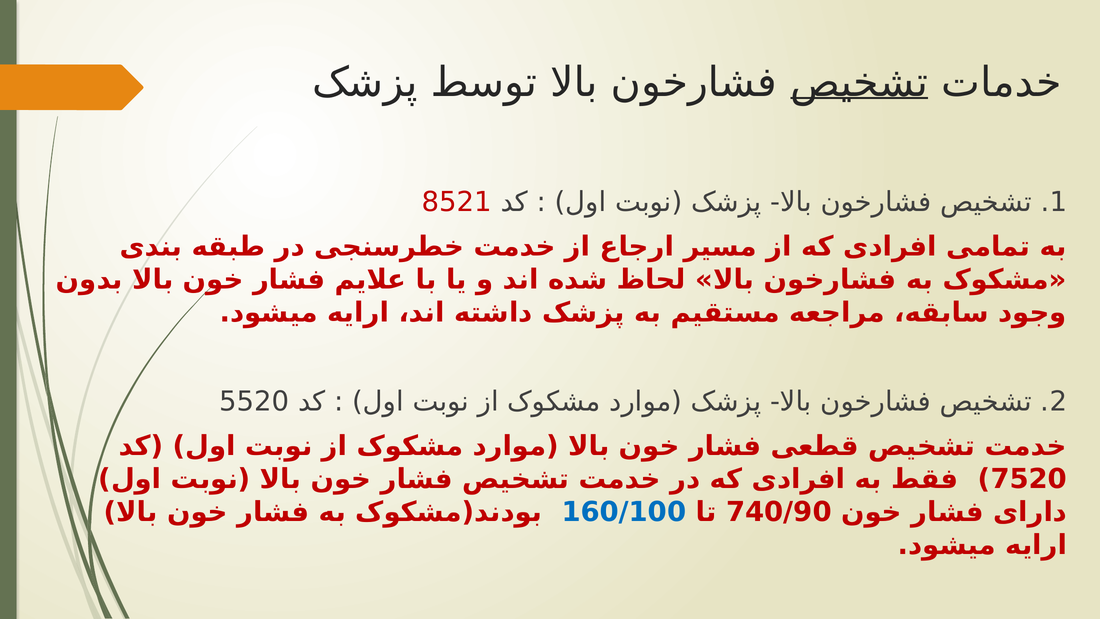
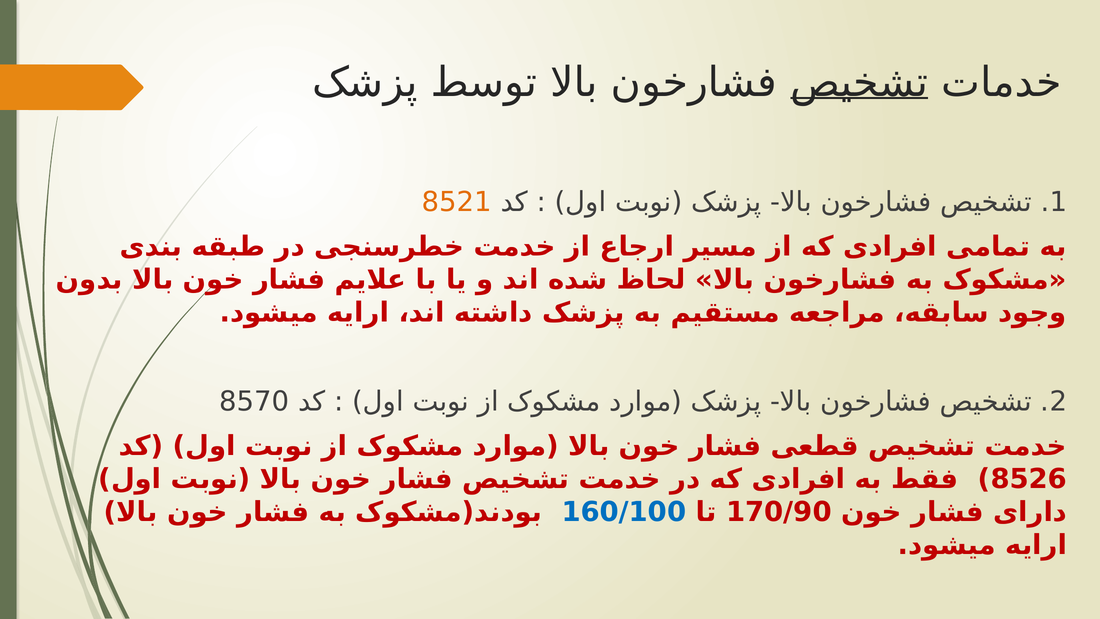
8521 colour: red -> orange (457, 202)
5520: 5520 -> 8570 (254, 401)
7520: 7520 -> 8526 (1029, 479)
740/90: 740/90 -> 170/90 (779, 512)
